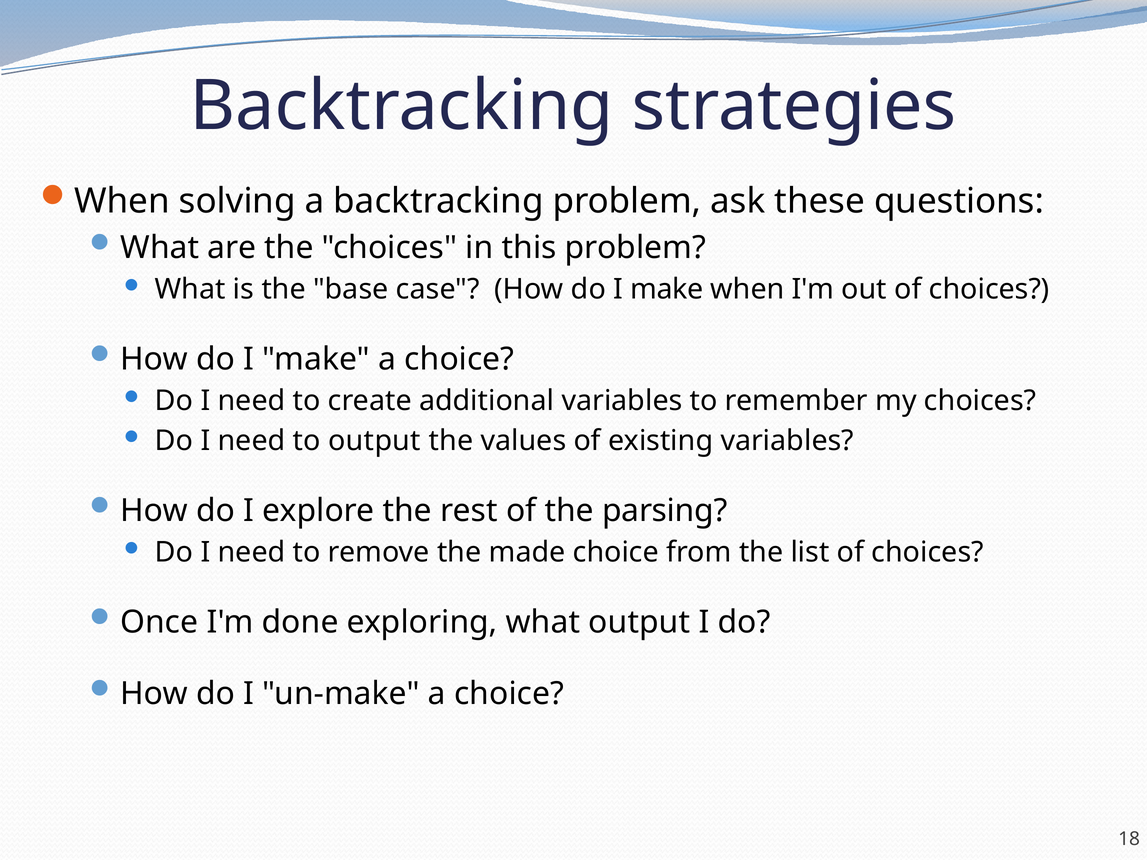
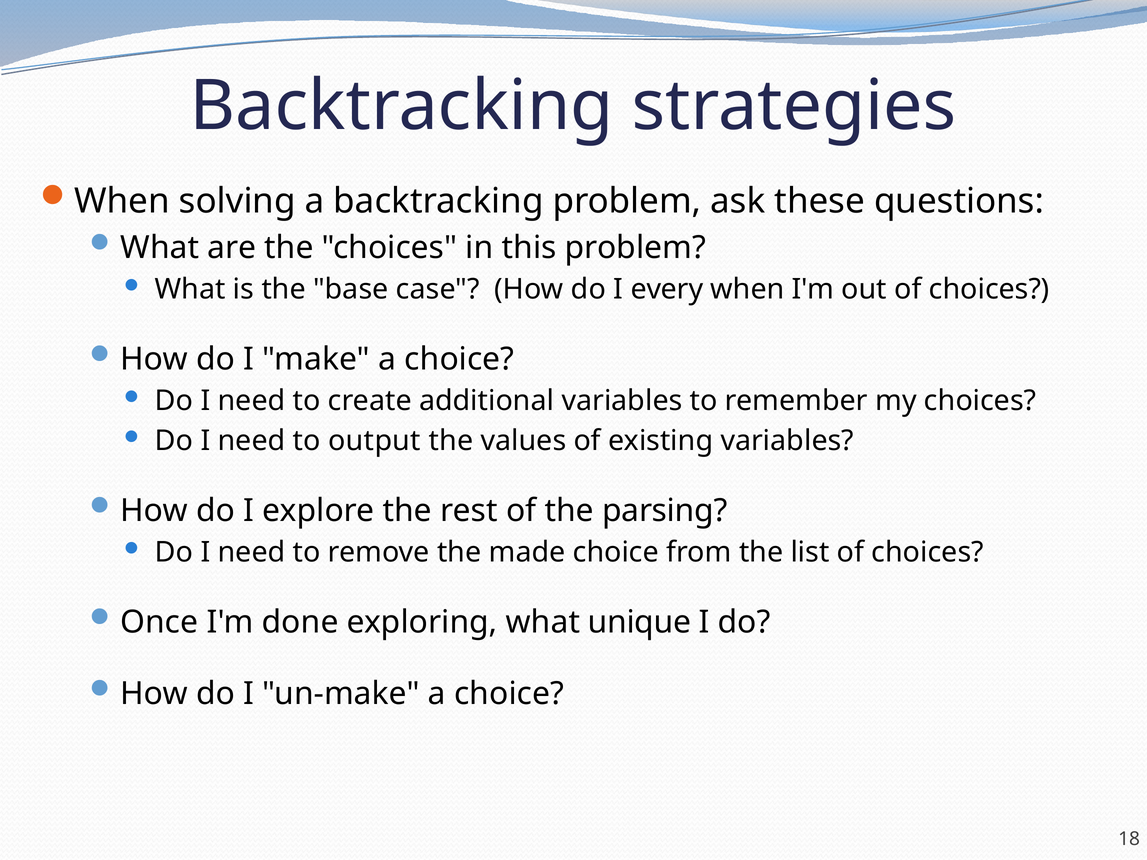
make: make -> every (667, 289)
what output: output -> unique (639, 622)
